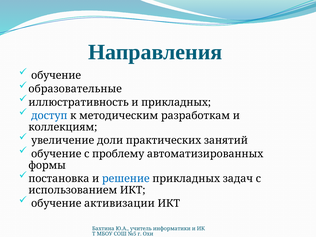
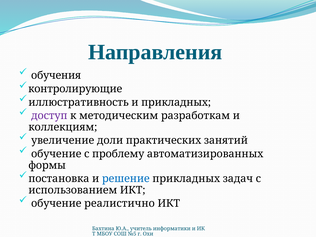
обучение: обучение -> обучения (56, 75)
образовательные: образовательные -> контролирующие (75, 89)
доступ colour: blue -> purple (49, 116)
активизации: активизации -> реалистично (119, 203)
